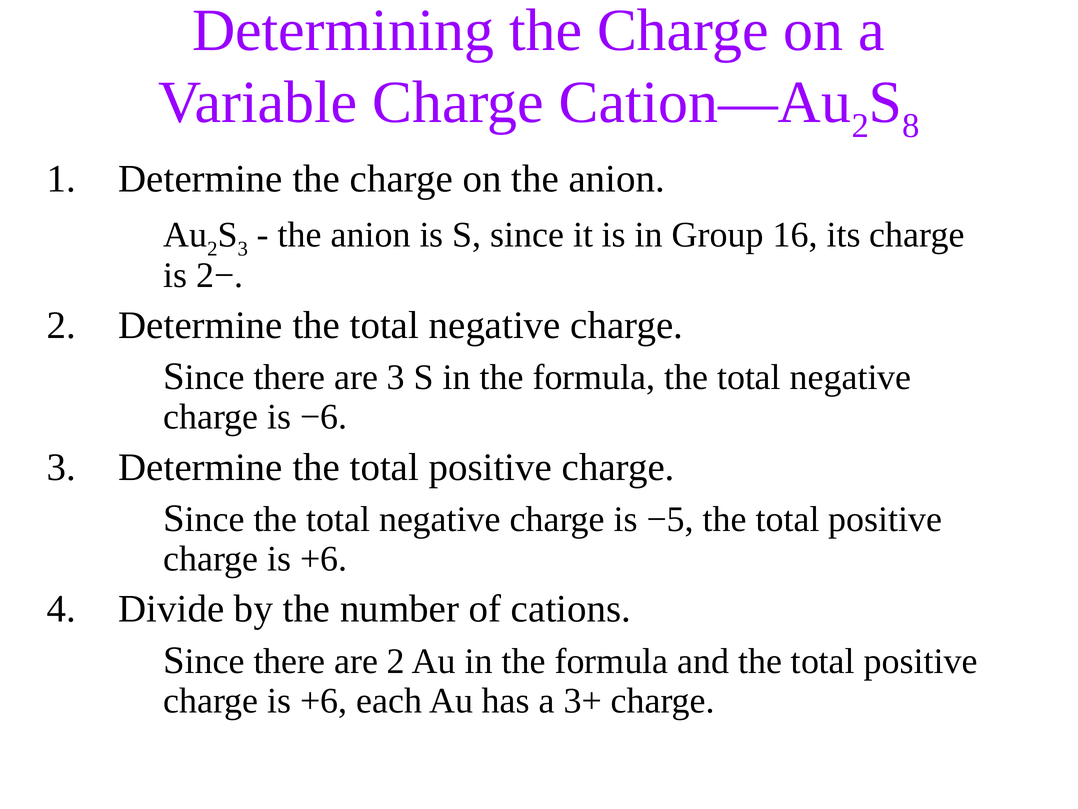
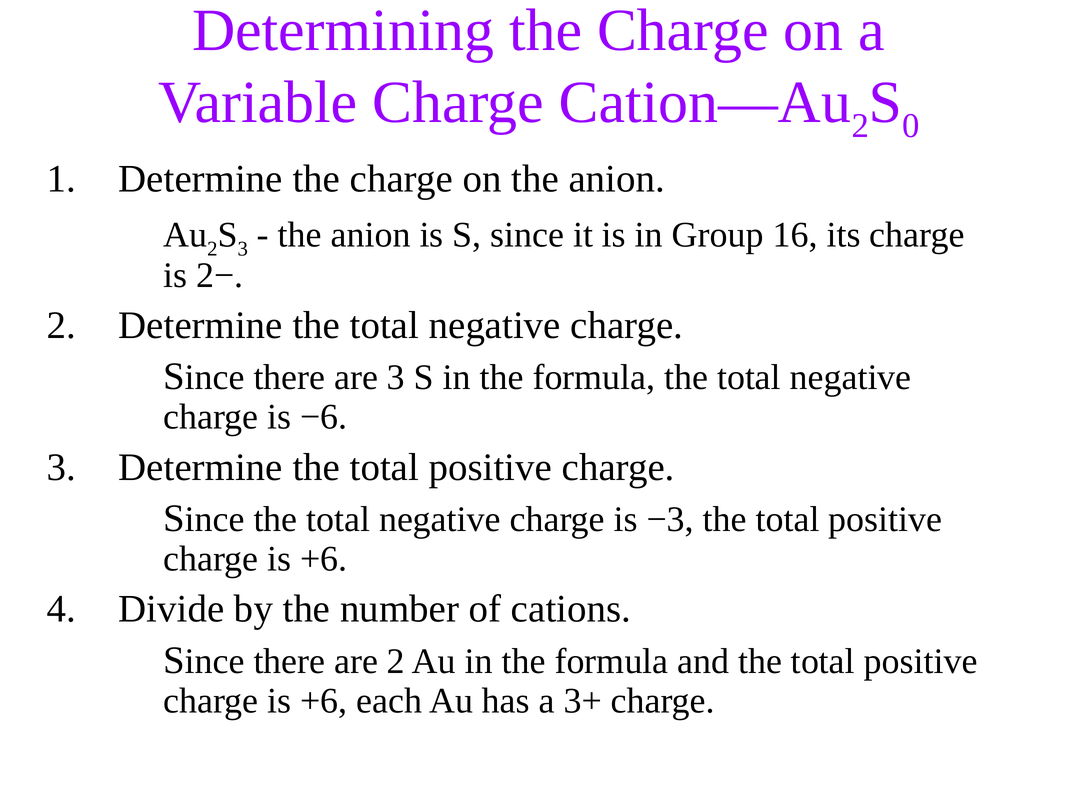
8: 8 -> 0 (911, 126)
−5: −5 -> −3 (670, 519)
